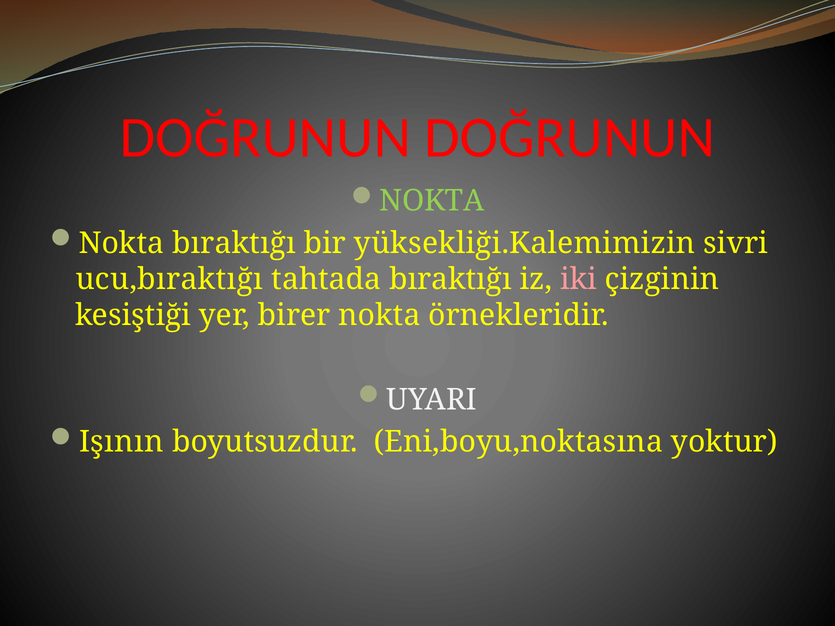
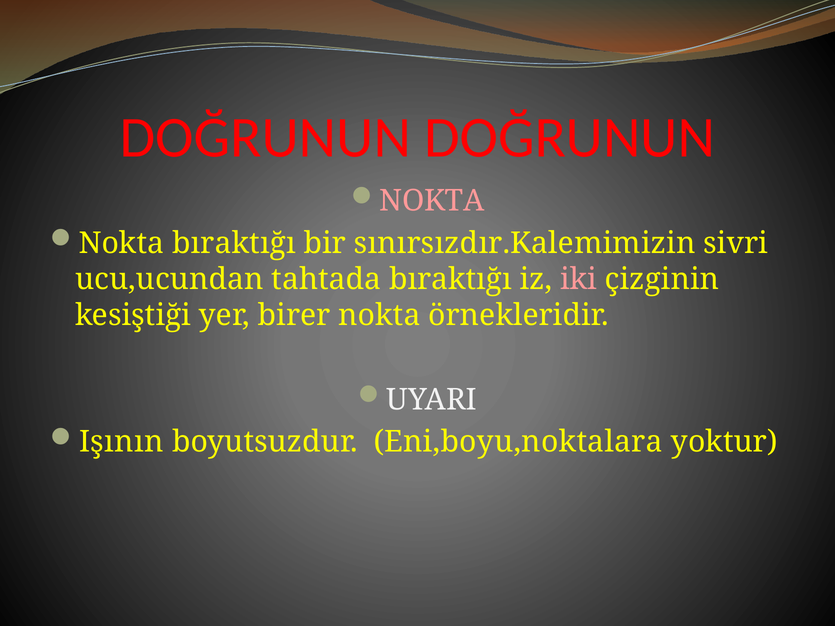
NOKTA colour: light green -> pink (432, 201)
yüksekliği.Kalemimizin: yüksekliği.Kalemimizin -> sınırsızdır.Kalemimizin (525, 243)
ucu,bıraktığı: ucu,bıraktığı -> ucu,ucundan (169, 279)
Eni,boyu,noktasına: Eni,boyu,noktasına -> Eni,boyu,noktalara (518, 442)
